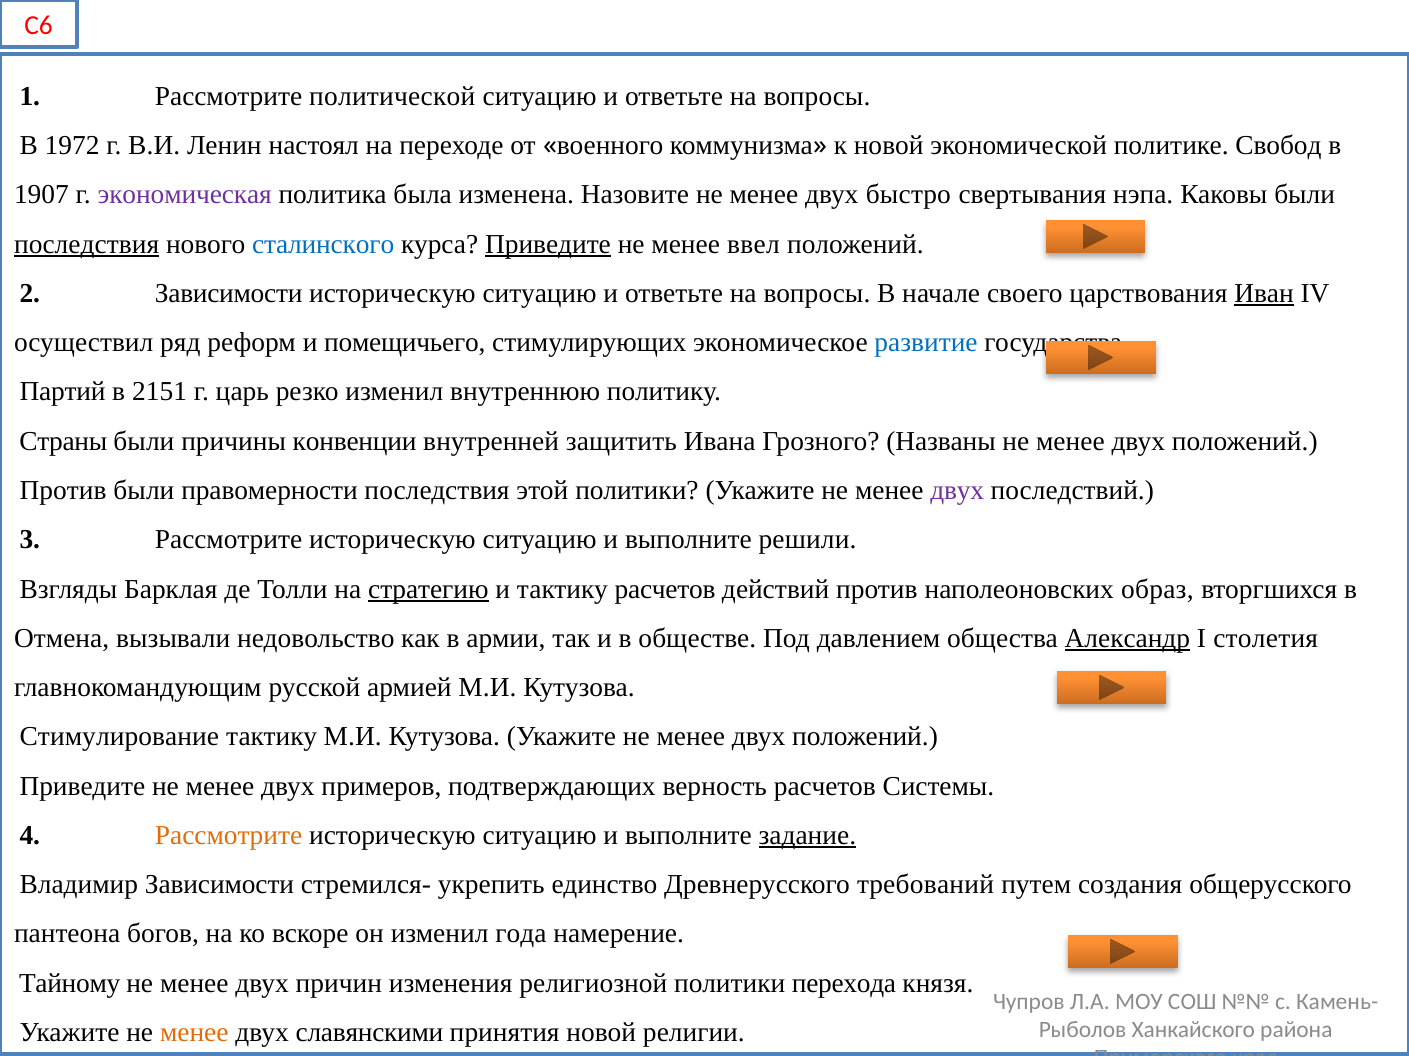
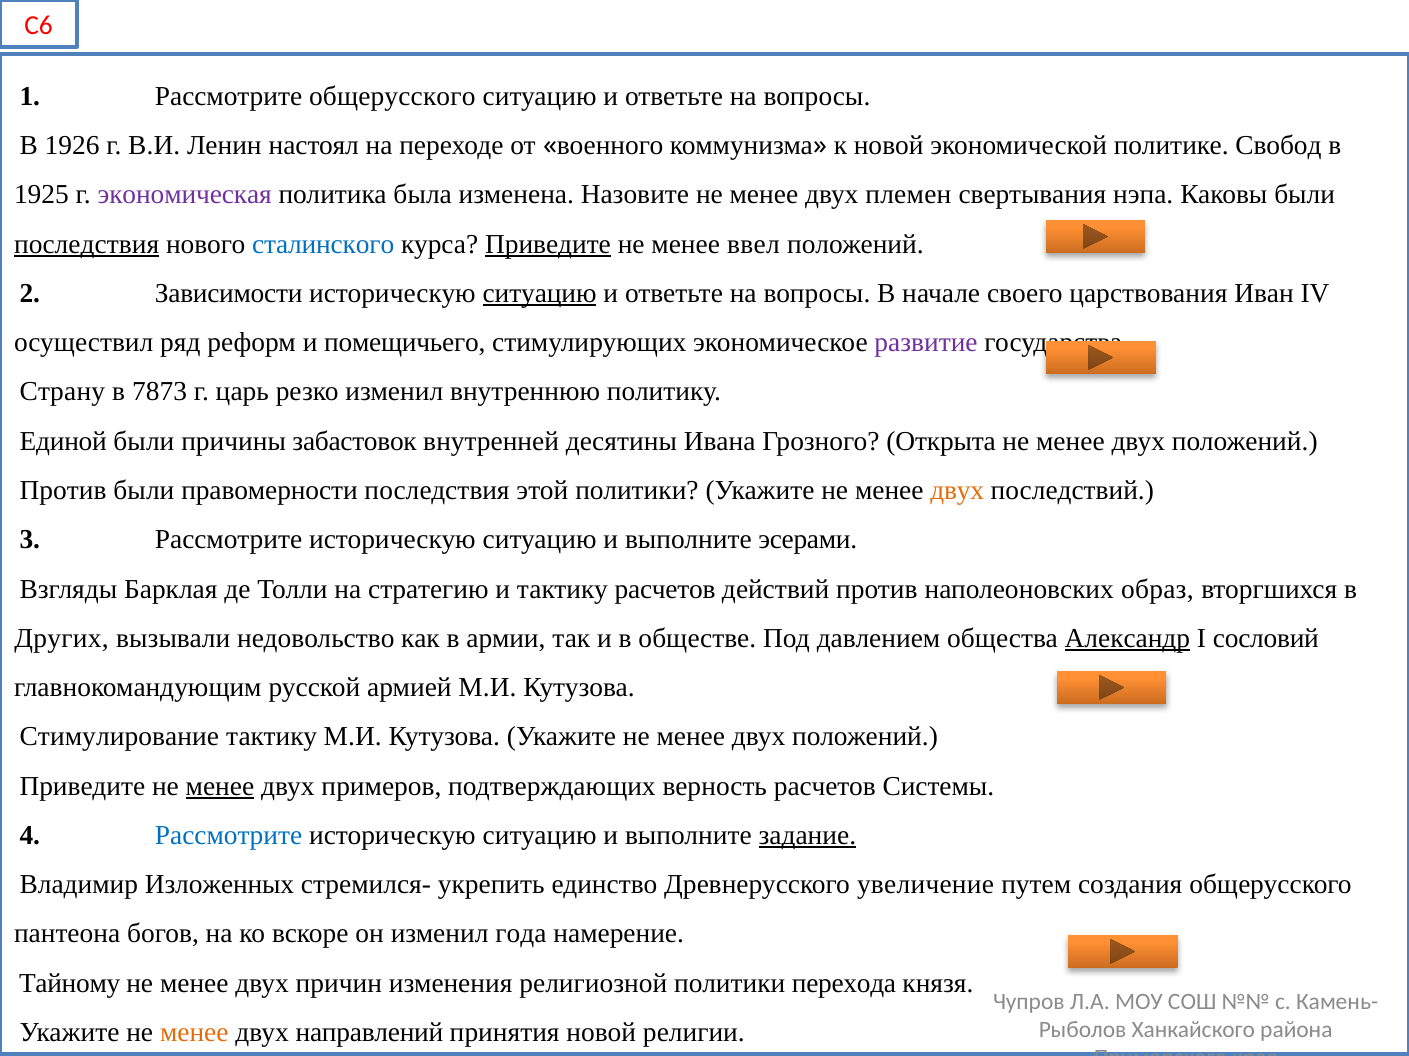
Рассмотрите политической: политической -> общерусского (392, 96)
1972: 1972 -> 1926 (72, 146)
1907: 1907 -> 1925 (41, 195)
быстро: быстро -> племен (908, 195)
ситуацию underline: none -> present (540, 294)
Иван underline: present -> none (1264, 294)
развитие colour: blue -> purple (926, 343)
Партий: Партий -> Страну (62, 392)
2151: 2151 -> 7873 (160, 392)
Страны: Страны -> Единой (63, 441)
конвенции: конвенции -> забастовок (355, 441)
защитить: защитить -> десятины (621, 441)
Названы: Названы -> Открыта (941, 441)
двух colour: purple -> orange (957, 491)
решили: решили -> эсерами (808, 540)
стратегию underline: present -> none (428, 589)
Отмена: Отмена -> Других (62, 639)
столетия: столетия -> сословий (1266, 639)
менее underline: none -> present (220, 787)
Рассмотрите colour: orange -> blue (229, 836)
Владимир Зависимости: Зависимости -> Изложенных (220, 885)
требований: требований -> увеличение (925, 885)
славянскими: славянскими -> направлений (369, 1033)
